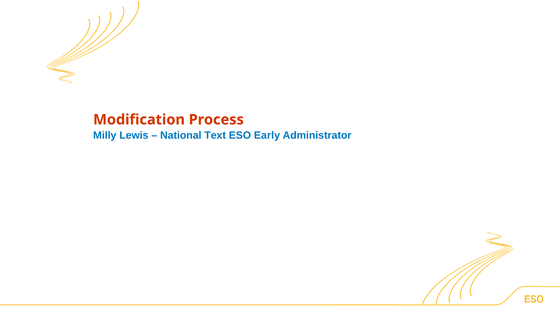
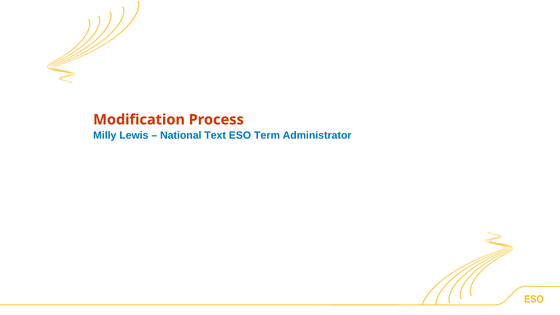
Early: Early -> Term (267, 135)
